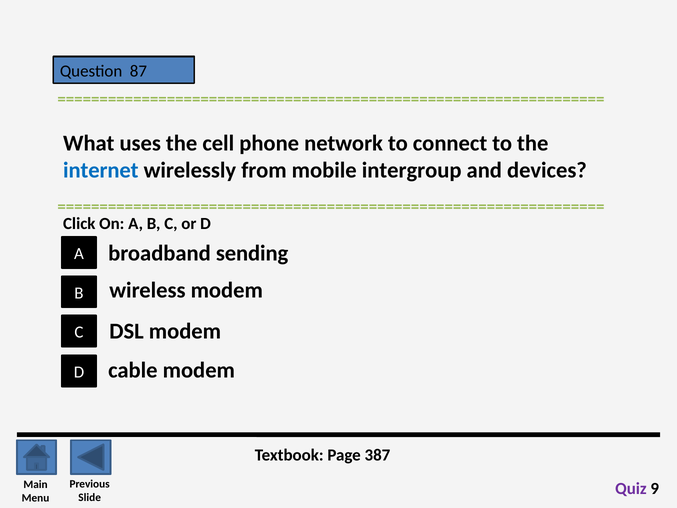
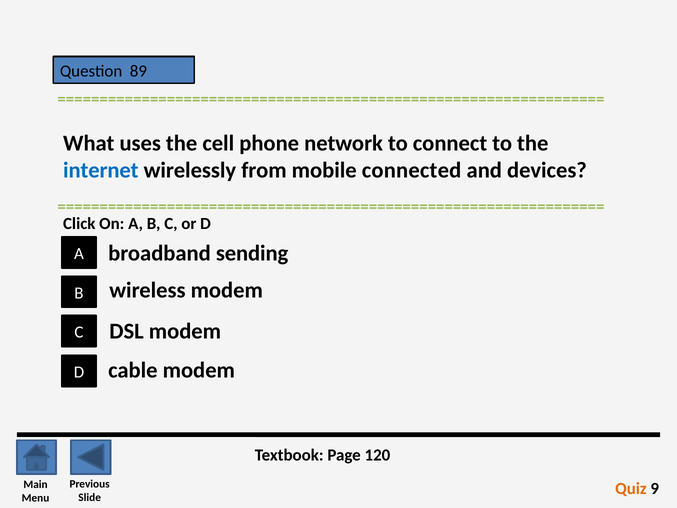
87: 87 -> 89 (138, 71)
intergroup: intergroup -> connected (412, 170)
387: 387 -> 120 (377, 455)
Quiz colour: purple -> orange (631, 489)
